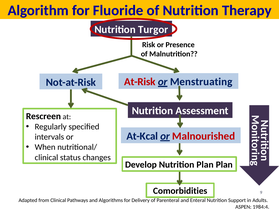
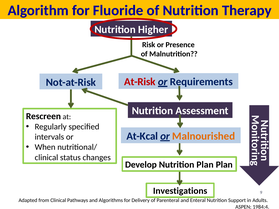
Turgor: Turgor -> Higher (153, 29)
Menstruating: Menstruating -> Requirements (201, 82)
Malnourished colour: red -> orange (204, 136)
Comorbidities: Comorbidities -> Investigations (180, 191)
